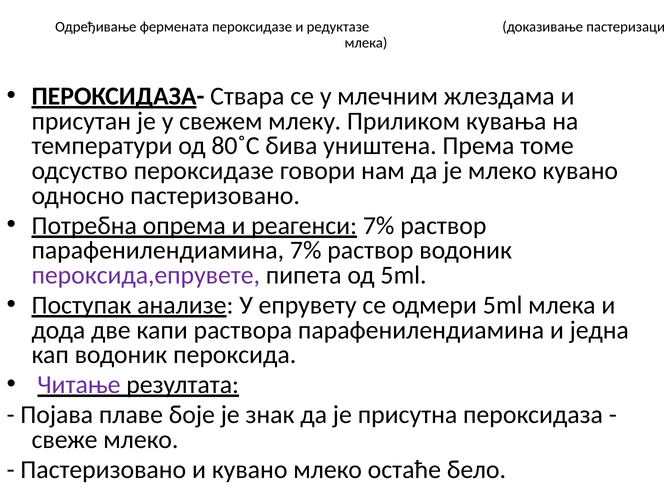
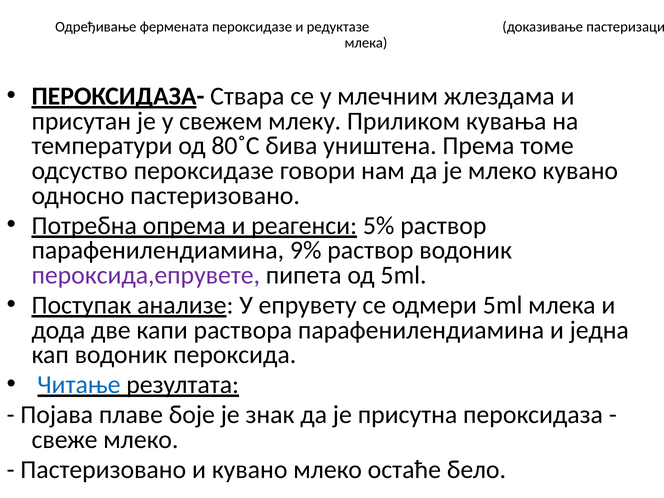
реагенси 7%: 7% -> 5% (379, 226)
парафенилендиамина 7%: 7% -> 9% (306, 250)
Читање colour: purple -> blue (79, 385)
